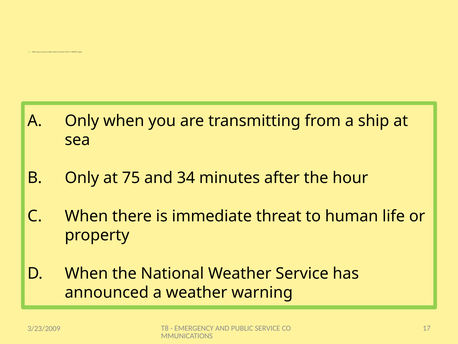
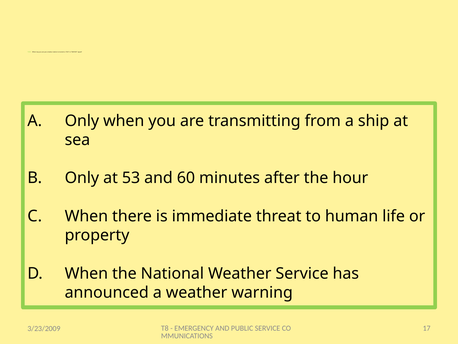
75: 75 -> 53 (131, 178)
34: 34 -> 60 (186, 178)
